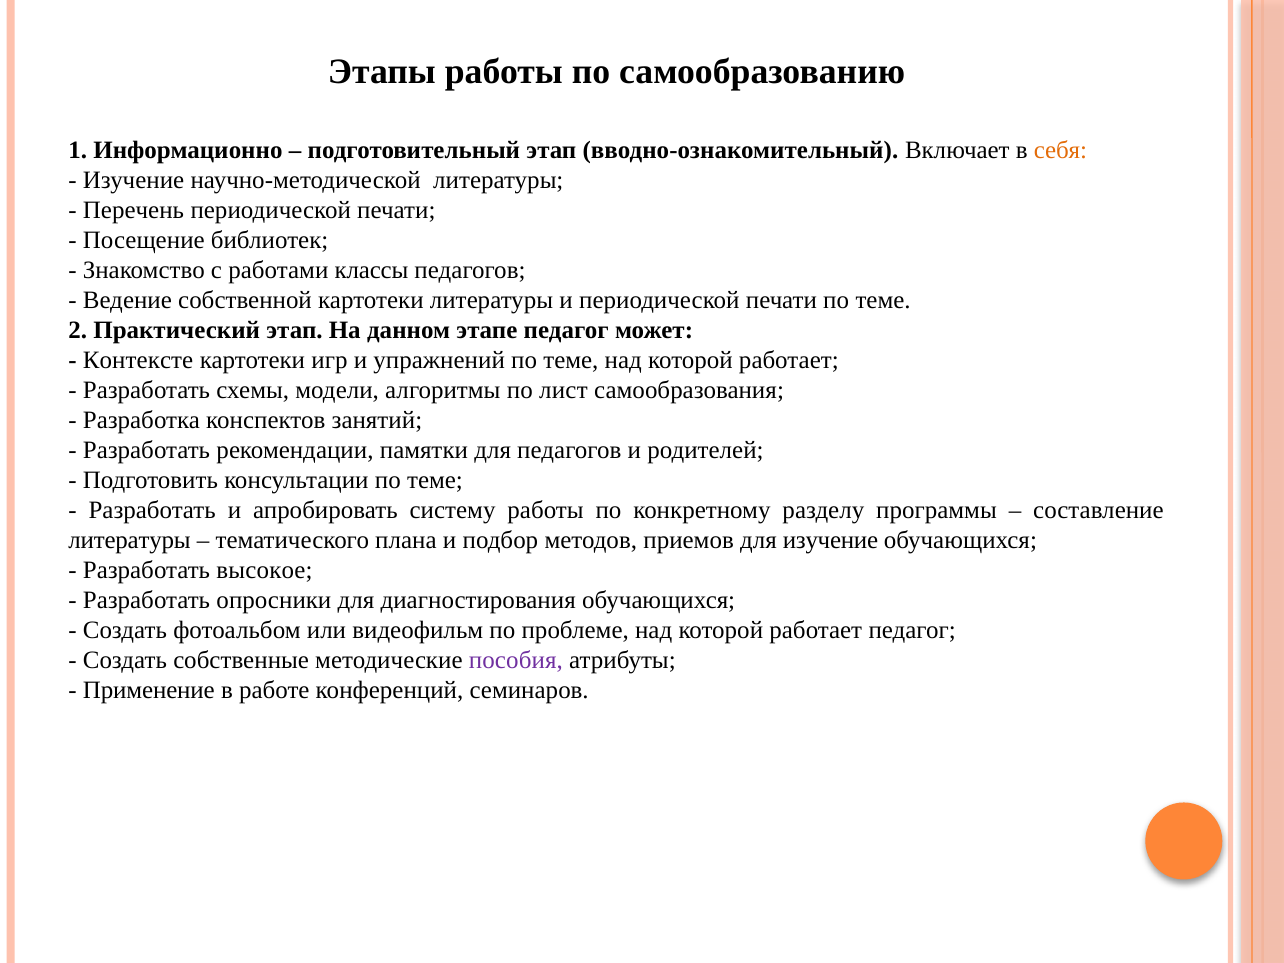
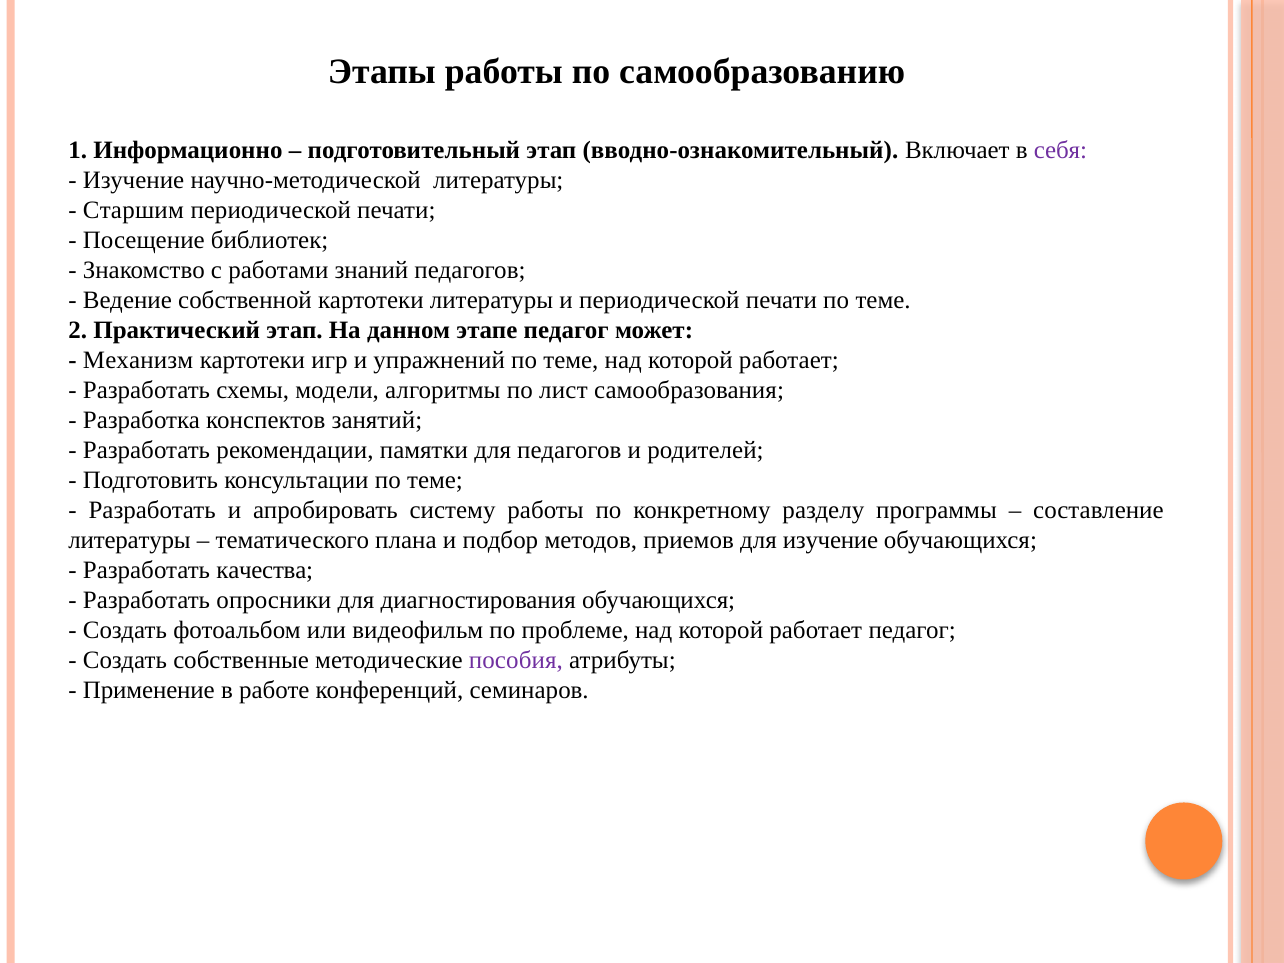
себя colour: orange -> purple (1061, 150)
Перечень: Перечень -> Старшим (133, 210)
классы: классы -> знаний (371, 270)
Контексте: Контексте -> Механизм (138, 360)
высокое: высокое -> качества (265, 570)
